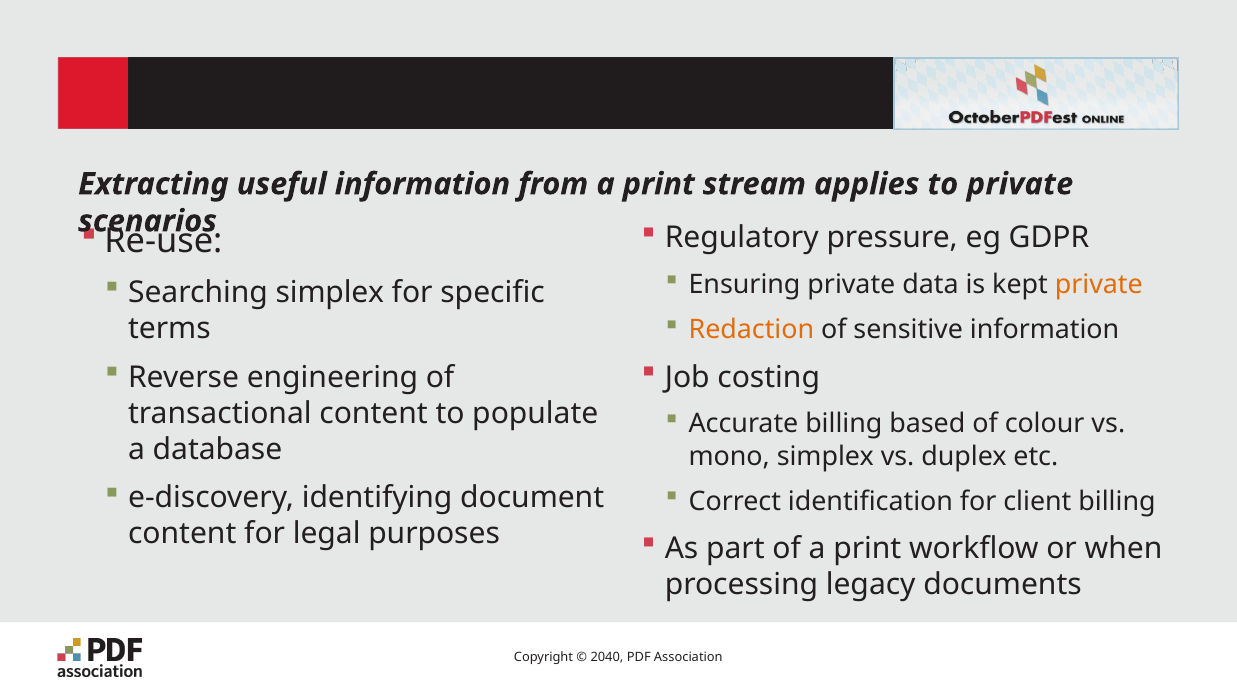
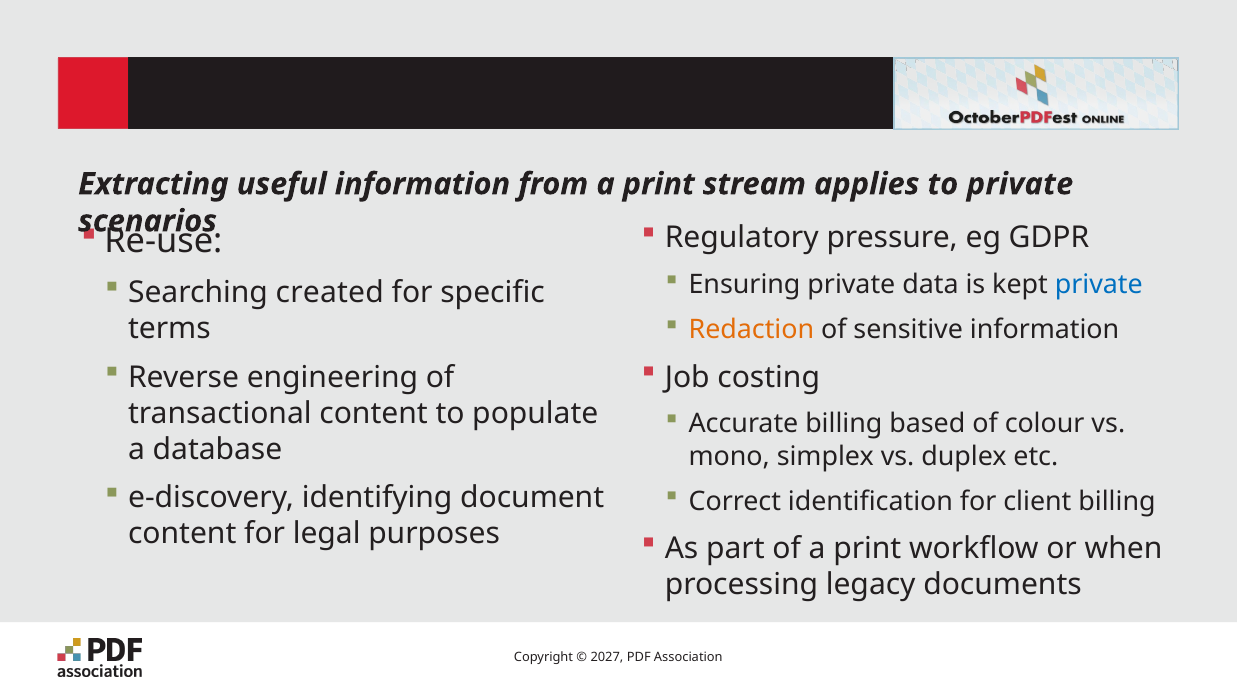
private colour: orange -> blue (1099, 285)
Searching simplex: simplex -> created (330, 292)
2040: 2040 -> 2027 (607, 657)
